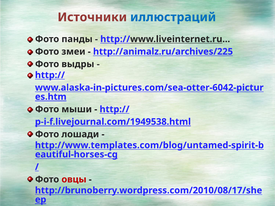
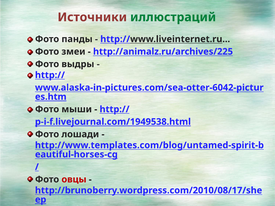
иллюстраций colour: blue -> green (173, 17)
